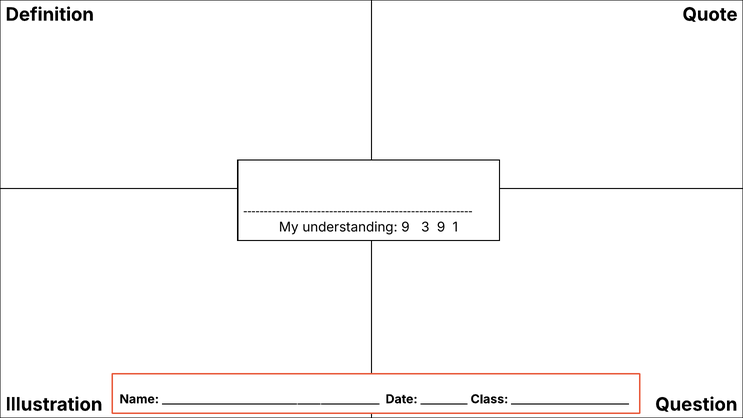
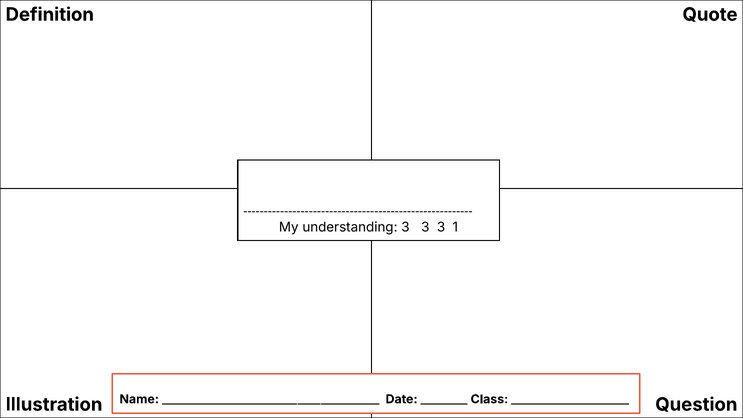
understanding 9: 9 -> 3 (405, 227)
9: 9 -> 3 (441, 227)
